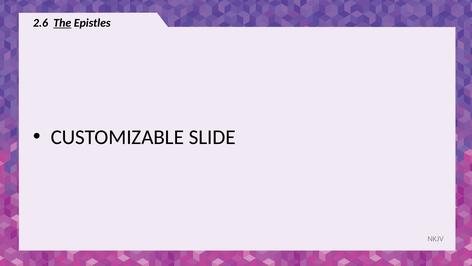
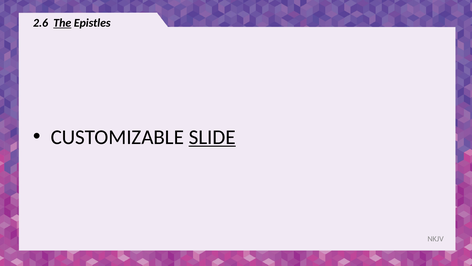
SLIDE underline: none -> present (212, 137)
